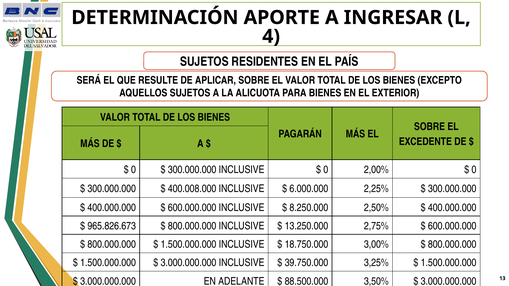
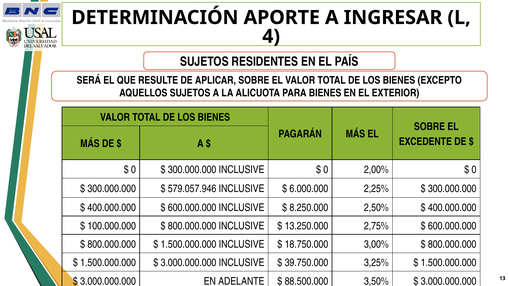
400.008.000: 400.008.000 -> 579.057.946 (192, 189)
965.826.673: 965.826.673 -> 100.000.000 (112, 226)
